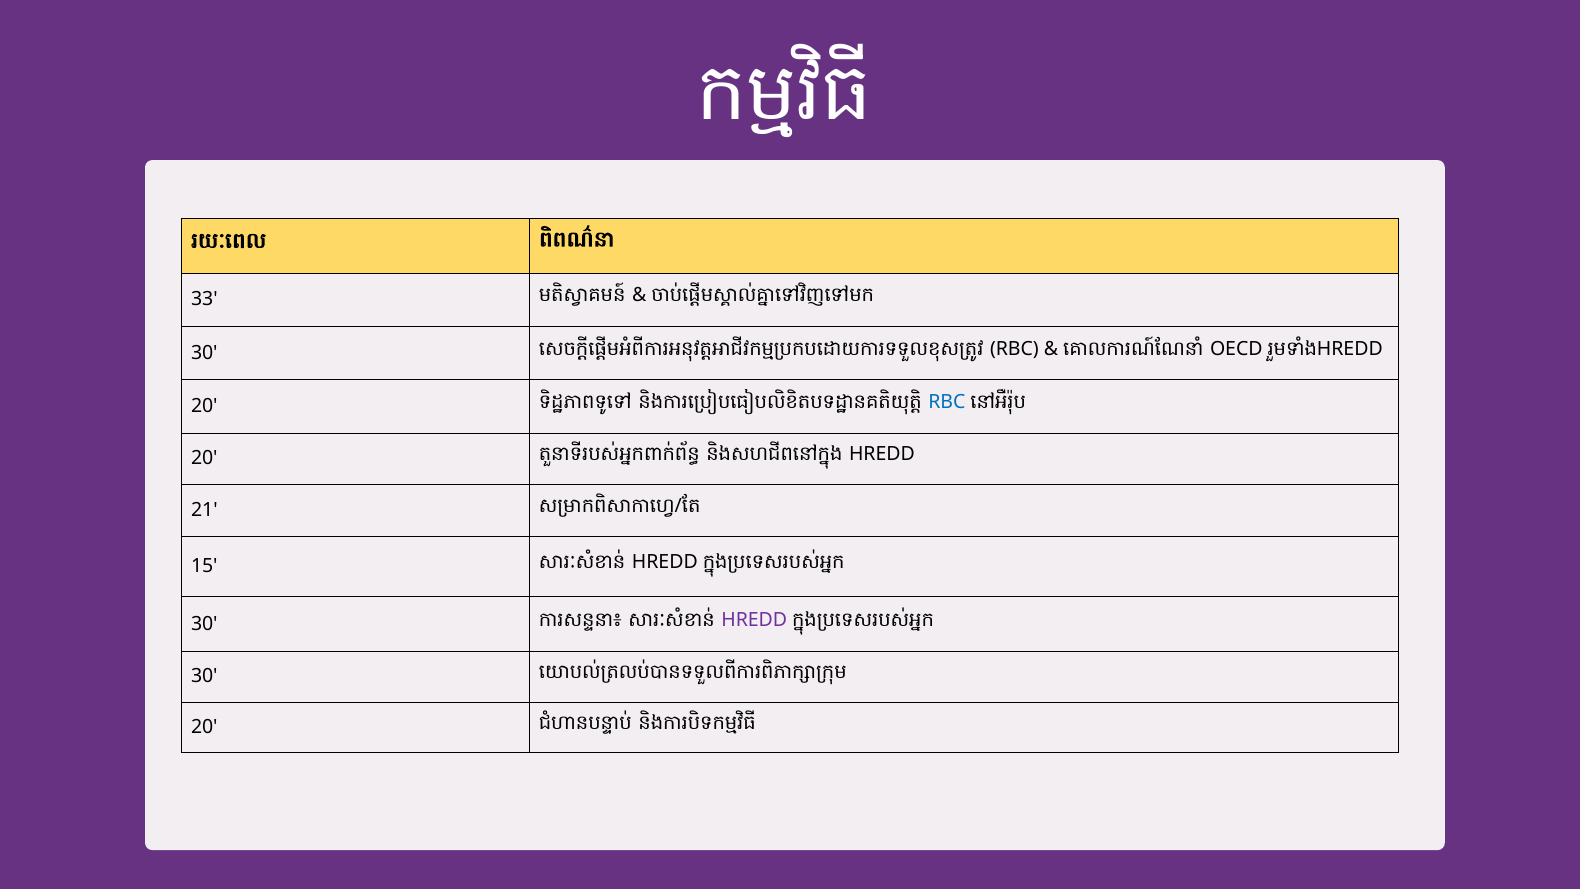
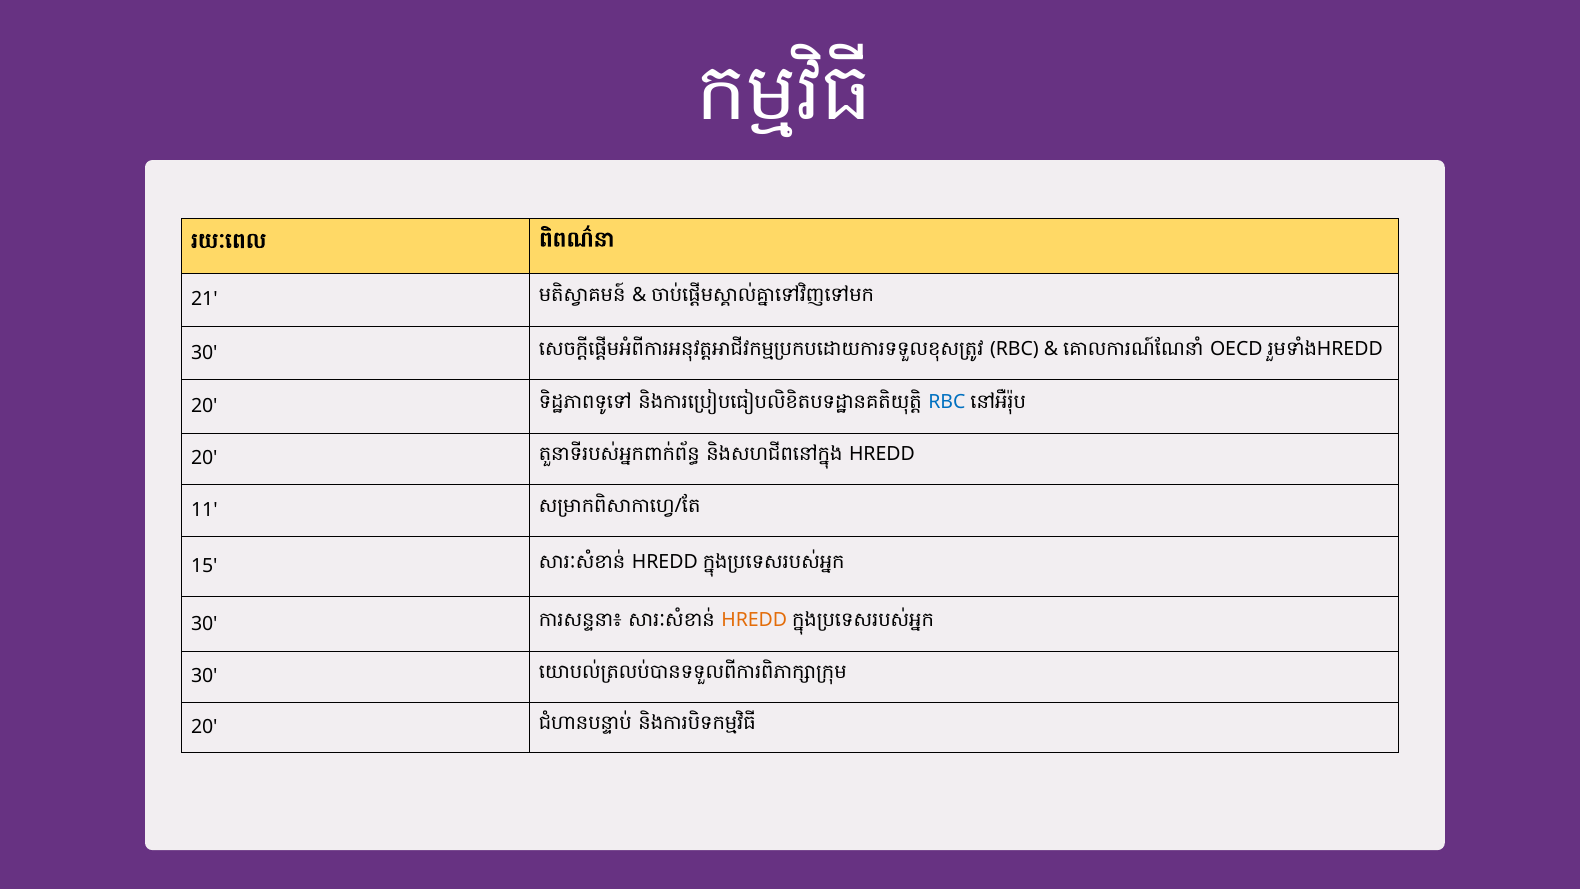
33: 33 -> 21 (204, 299)
21: 21 -> 11 (204, 510)
HREDD colour: purple -> orange (754, 620)
